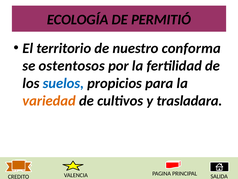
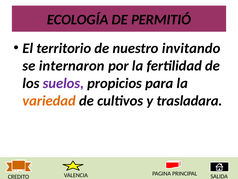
conforma: conforma -> invitando (191, 48)
ostentosos: ostentosos -> internaron (72, 66)
suelos colour: blue -> purple (63, 83)
